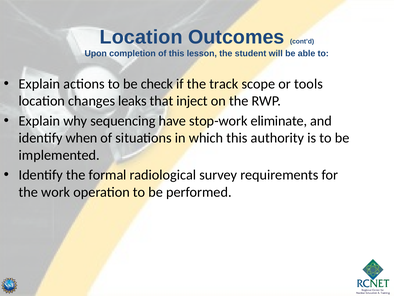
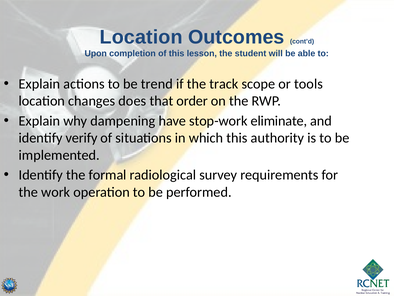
check: check -> trend (157, 84)
leaks: leaks -> does (132, 101)
inject: inject -> order (192, 101)
sequencing: sequencing -> dampening (123, 121)
when: when -> verify (82, 138)
